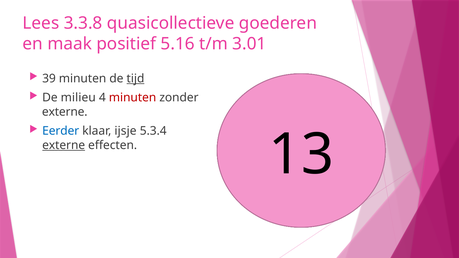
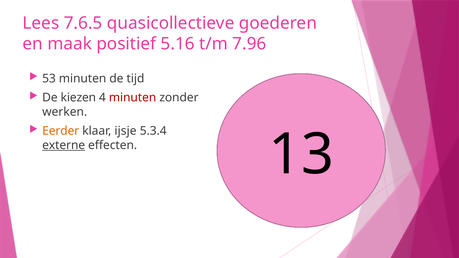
3.3.8: 3.3.8 -> 7.6.5 (83, 23)
3.01: 3.01 -> 7.96 (249, 44)
39: 39 -> 53 (49, 79)
tijd underline: present -> none (135, 79)
milieu: milieu -> kiezen (78, 98)
externe: externe -> werken (65, 112)
Eerder colour: blue -> orange (61, 131)
